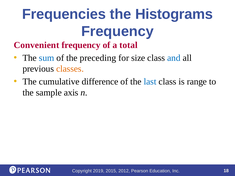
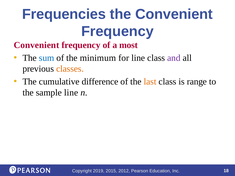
the Histograms: Histograms -> Convenient (174, 14)
total: total -> most (129, 45)
preceding: preceding -> minimum (98, 58)
for size: size -> line (138, 58)
and colour: blue -> purple (174, 58)
last colour: blue -> orange (150, 82)
sample axis: axis -> line (71, 93)
